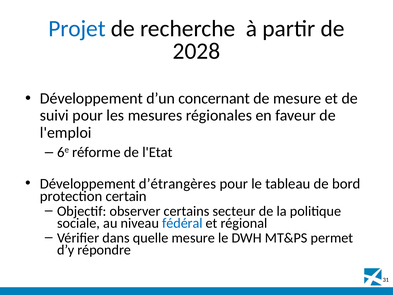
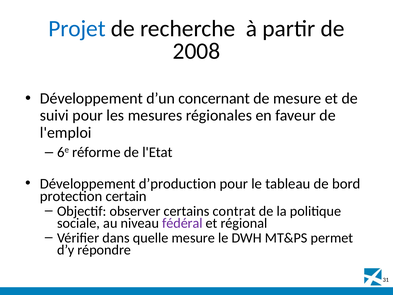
2028: 2028 -> 2008 (196, 51)
d’étrangères: d’étrangères -> d’production (178, 184)
secteur: secteur -> contrat (234, 211)
fédéral colour: blue -> purple (182, 223)
